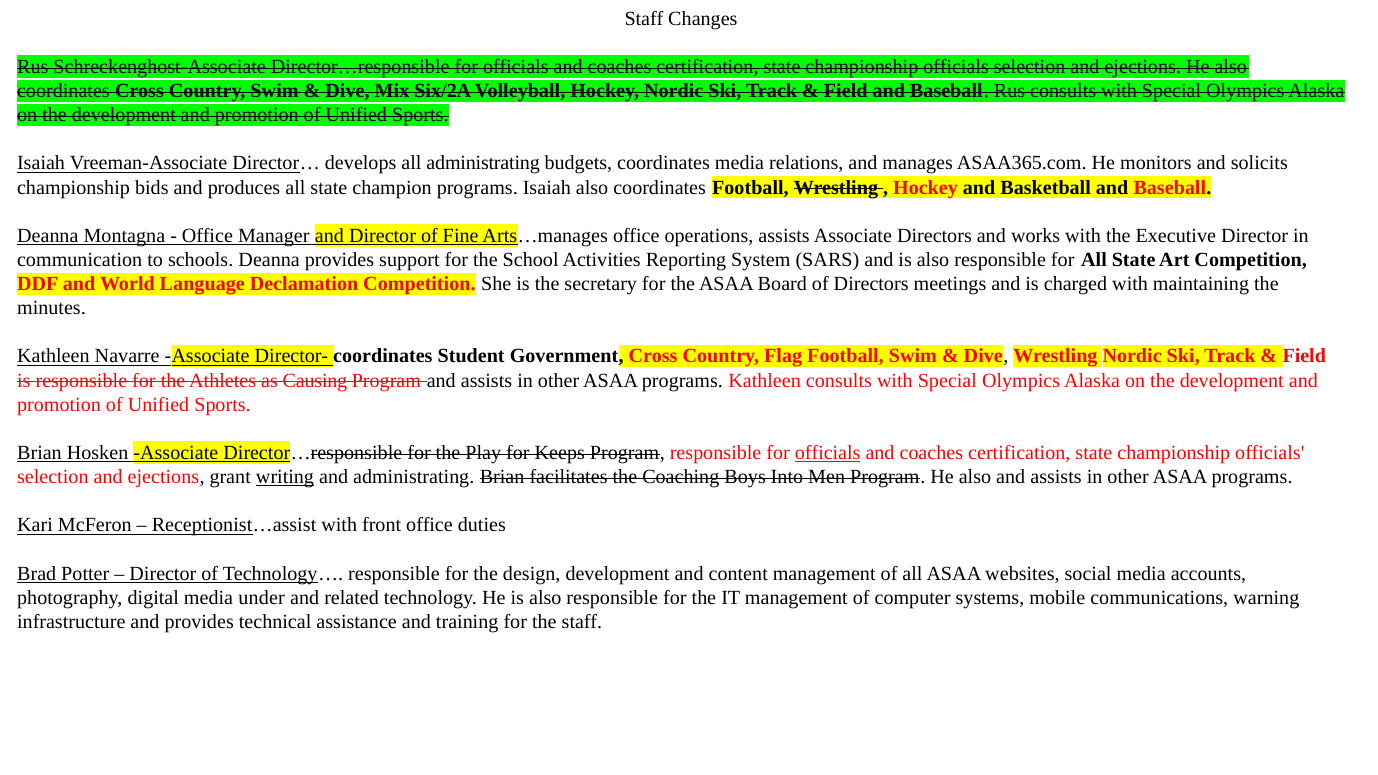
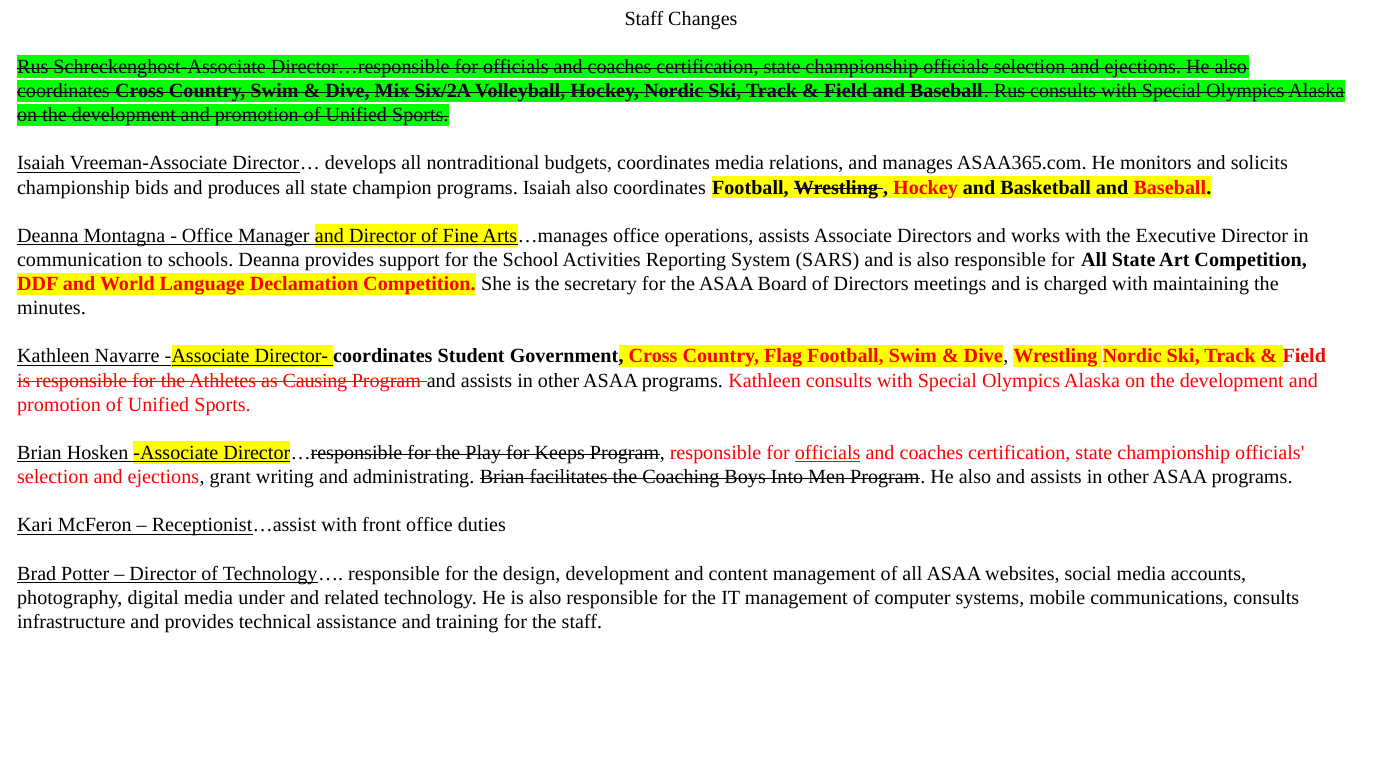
all administrating: administrating -> nontraditional (483, 163)
writing underline: present -> none (285, 477)
communications warning: warning -> consults (1266, 598)
